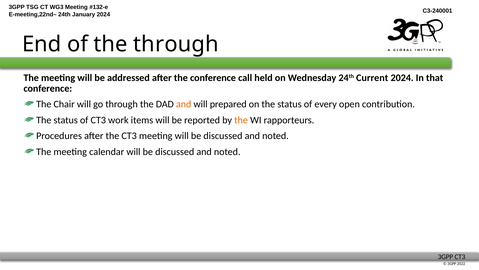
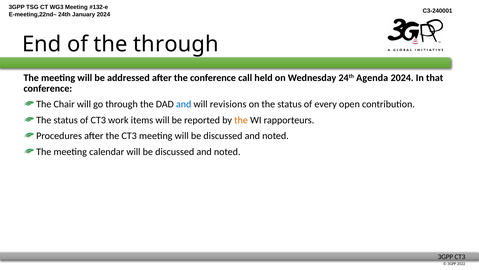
Current: Current -> Agenda (372, 78)
and colour: orange -> blue (184, 104)
prepared: prepared -> revisions (228, 104)
